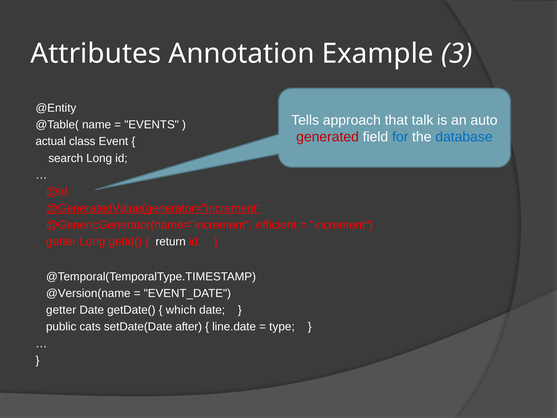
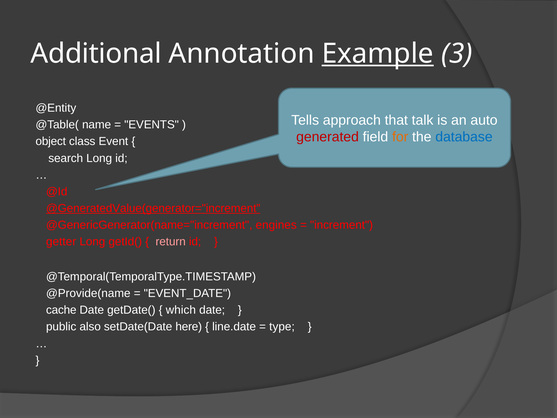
Attributes: Attributes -> Additional (96, 53)
Example underline: none -> present (378, 53)
for colour: blue -> orange (400, 137)
actual: actual -> object (51, 141)
efficient: efficient -> engines (276, 225)
return colour: white -> pink (171, 242)
@Version(name: @Version(name -> @Provide(name (88, 293)
getter: getter -> cache (61, 310)
cats: cats -> also (90, 327)
after: after -> here (189, 327)
